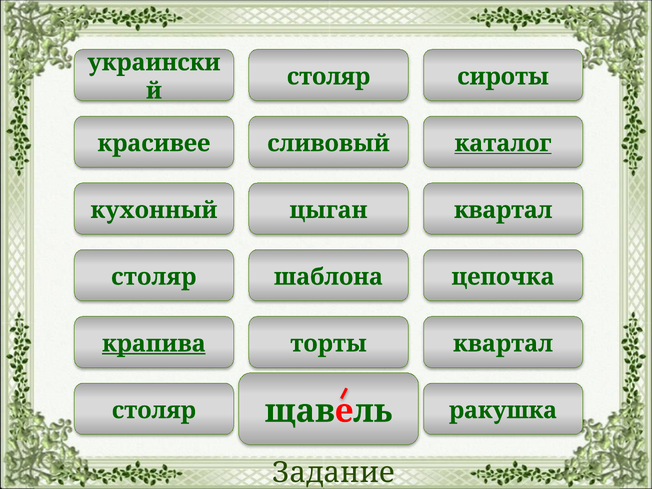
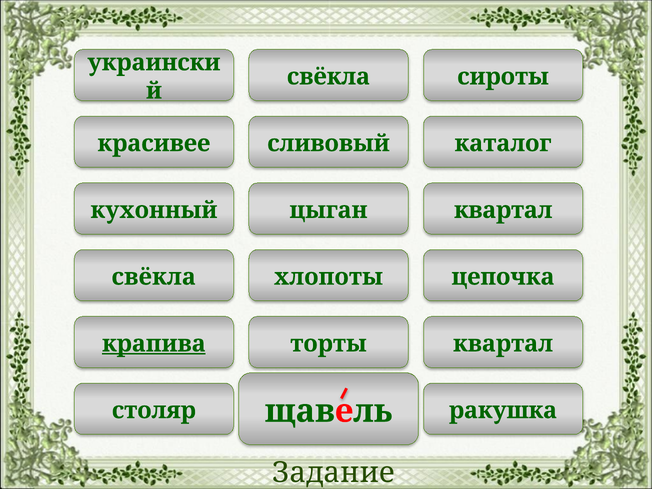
столяр: столяр -> свёкла (328, 77)
каталог underline: present -> none (503, 143)
столяр: столяр -> свёкла (154, 277)
шаблона: шаблона -> хлопоты (328, 277)
